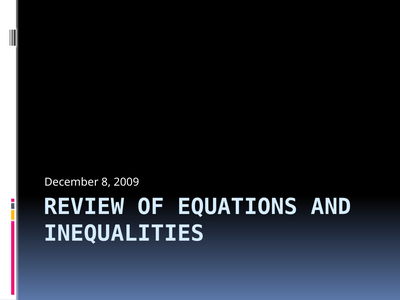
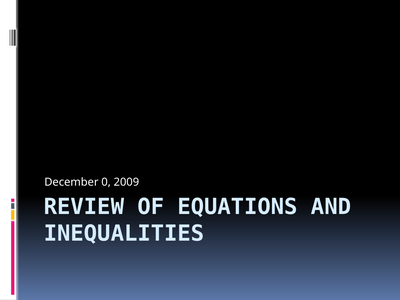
8: 8 -> 0 (106, 182)
